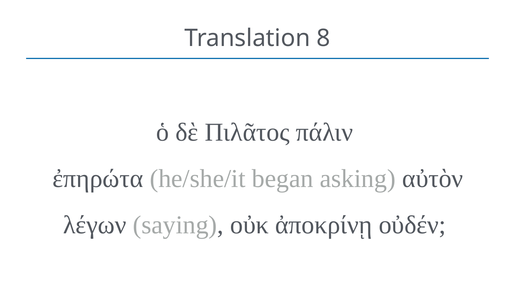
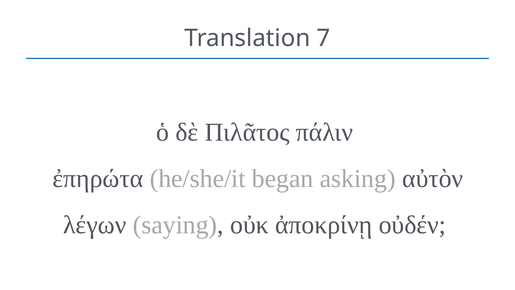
8: 8 -> 7 (324, 38)
